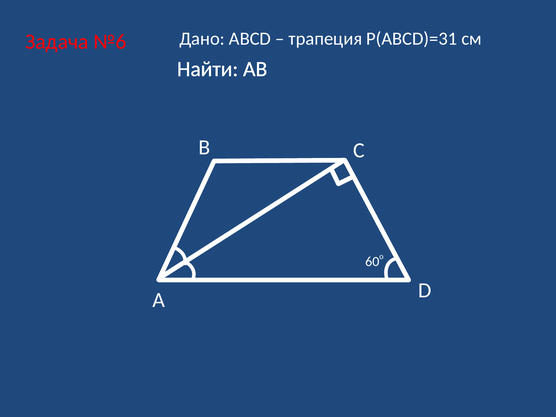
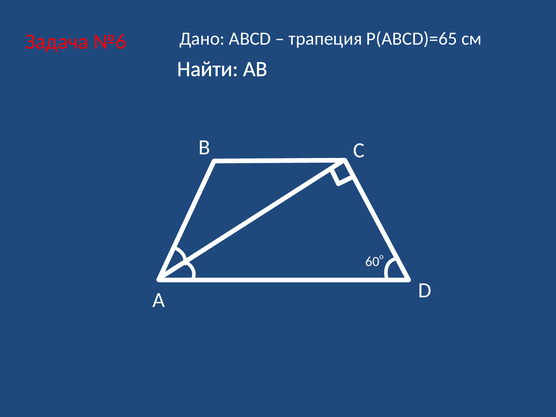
P(ABCD)=31: P(ABCD)=31 -> P(ABCD)=65 (412, 39)
